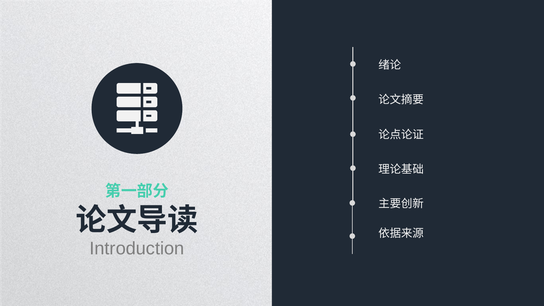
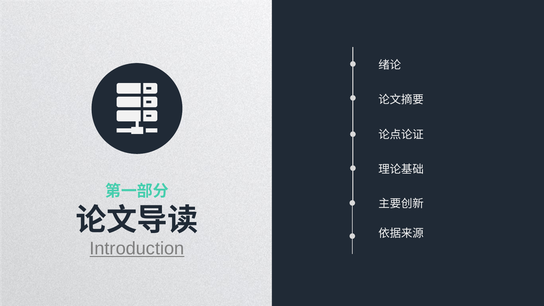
Introduction underline: none -> present (137, 249)
